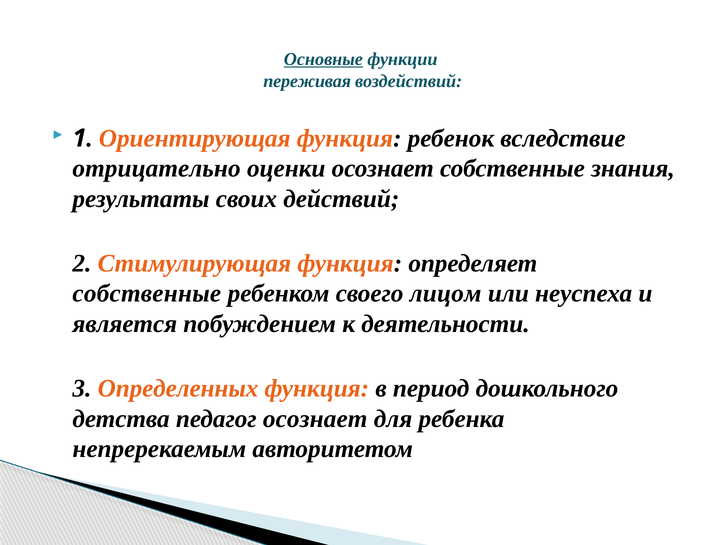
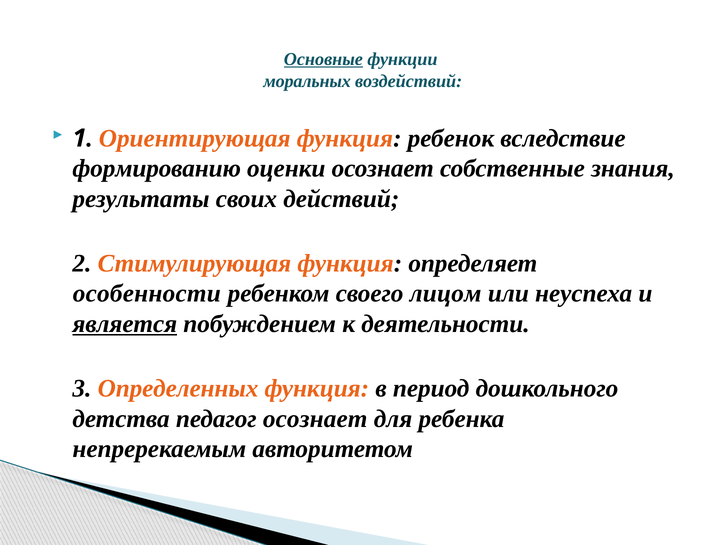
переживая: переживая -> моральных (307, 81)
отрицательно: отрицательно -> формированию (157, 168)
собственные: собственные -> особенности (147, 293)
является underline: none -> present (125, 324)
